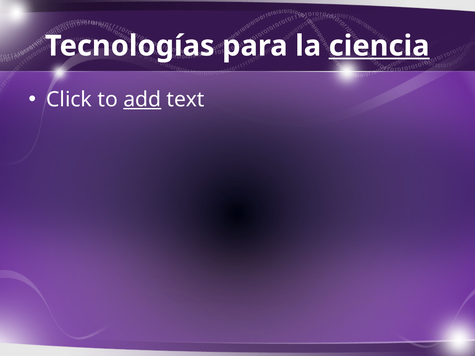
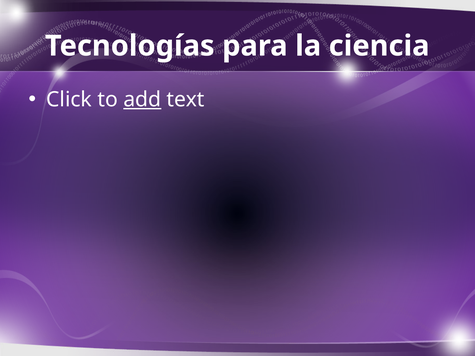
ciencia underline: present -> none (379, 46)
